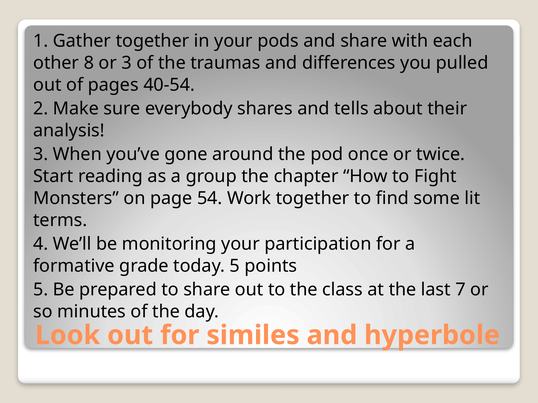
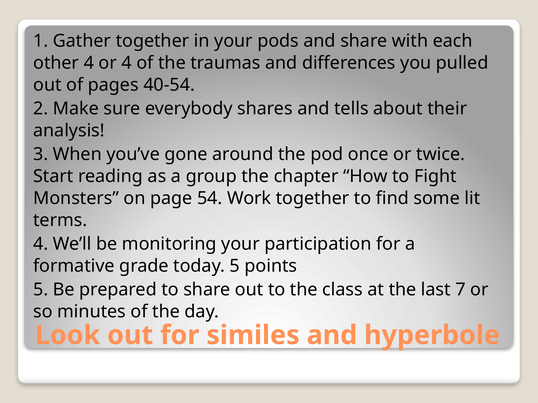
other 8: 8 -> 4 (89, 63)
or 3: 3 -> 4 (127, 63)
